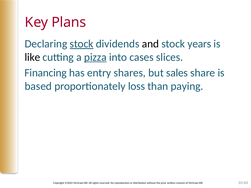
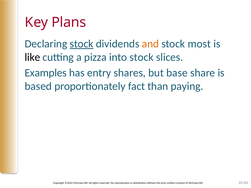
and colour: black -> orange (150, 44)
years: years -> most (199, 44)
pizza underline: present -> none (95, 57)
into cases: cases -> stock (142, 57)
Financing: Financing -> Examples (46, 73)
sales: sales -> base (177, 73)
loss: loss -> fact (137, 86)
